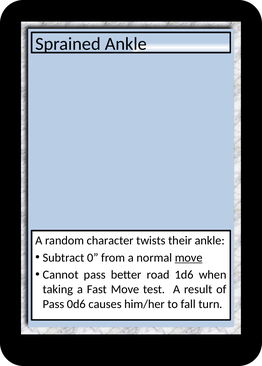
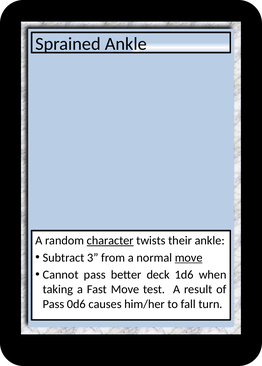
character underline: none -> present (110, 241)
0: 0 -> 3 (93, 258)
road: road -> deck (158, 275)
